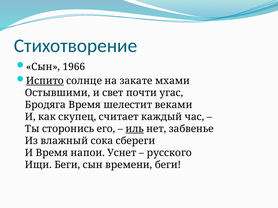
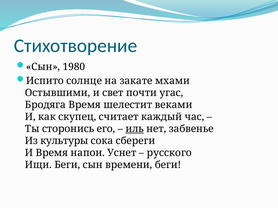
1966: 1966 -> 1980 (74, 67)
Испито underline: present -> none (45, 81)
влажный: влажный -> культуры (64, 141)
